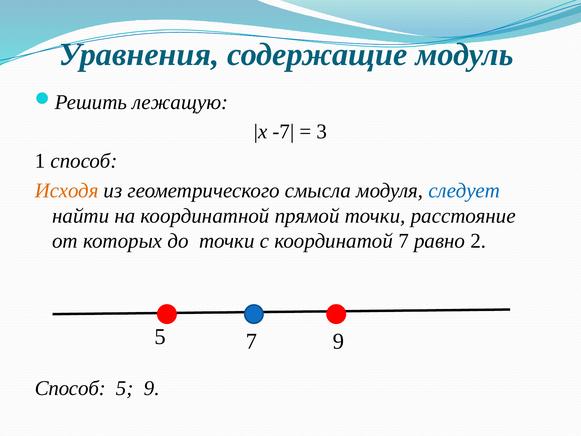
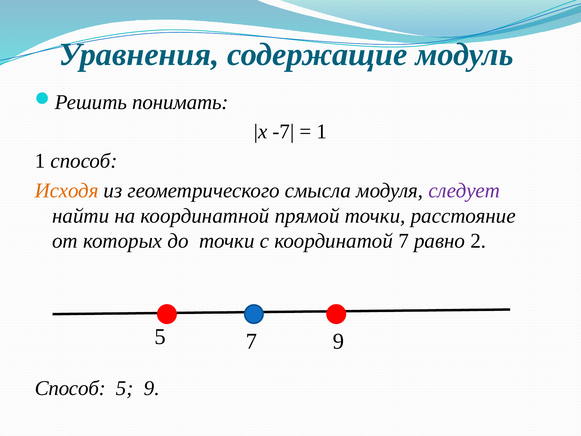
лежащую: лежащую -> понимать (180, 102)
3: 3 -> 1 (322, 132)
следует colour: blue -> purple (464, 190)
